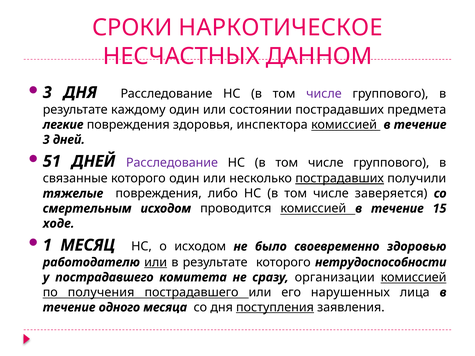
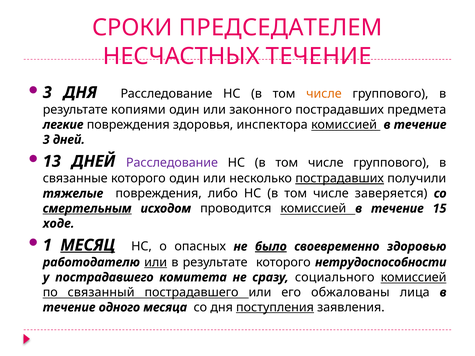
НАРКОТИЧЕСКОЕ: НАРКОТИЧЕСКОЕ -> ПРЕДСЕДАТЕЛЕМ (281, 28)
НЕСЧАСТНЫХ ДАННОМ: ДАННОМ -> ТЕЧЕНИЕ (319, 56)
числе colour: purple -> orange (324, 94)
каждому: каждому -> копиями (138, 110)
состоянии: состоянии -> законного (261, 110)
51: 51 -> 13 (52, 161)
смертельным underline: none -> present (87, 209)
МЕСЯЦ underline: none -> present (88, 245)
о исходом: исходом -> опасных (200, 247)
было underline: none -> present (271, 247)
организации: организации -> социального (335, 277)
получения: получения -> связанный (101, 293)
нарушенных: нарушенных -> обжалованы (350, 293)
